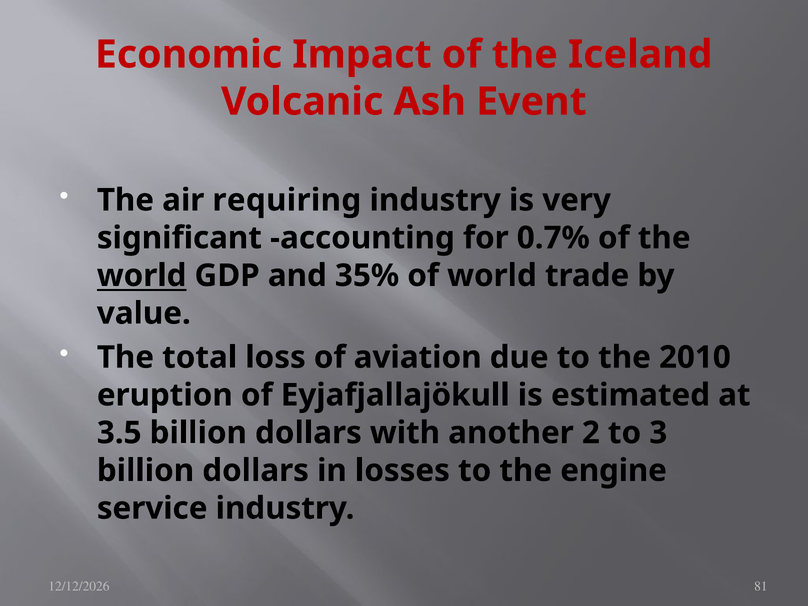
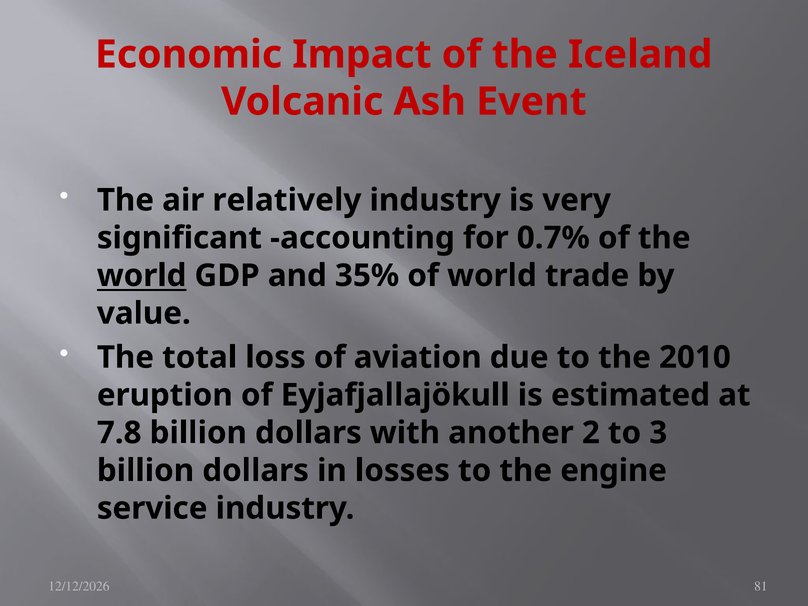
requiring: requiring -> relatively (287, 200)
3.5: 3.5 -> 7.8 (119, 433)
